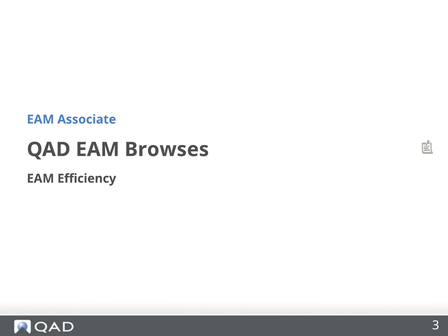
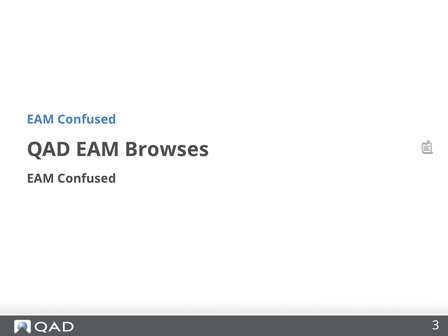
Associate: Associate -> Confused (87, 119)
Efficiency: Efficiency -> Confused (87, 179)
